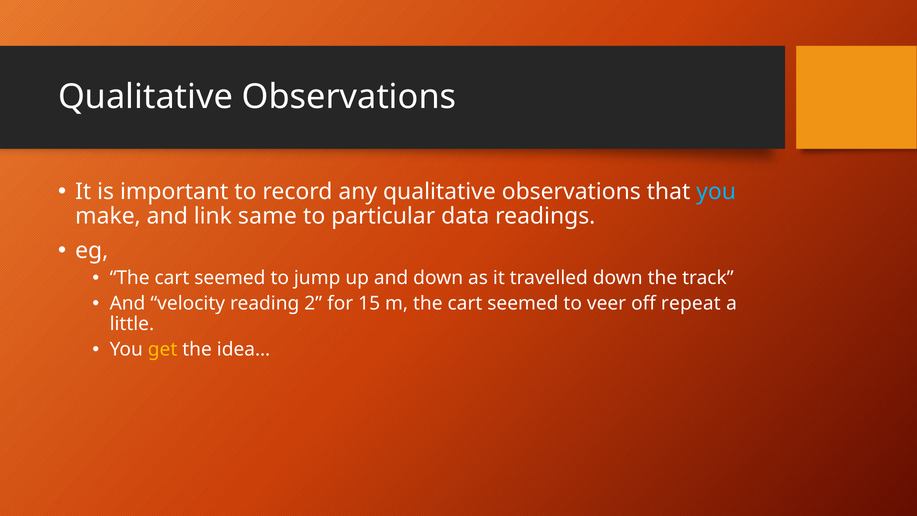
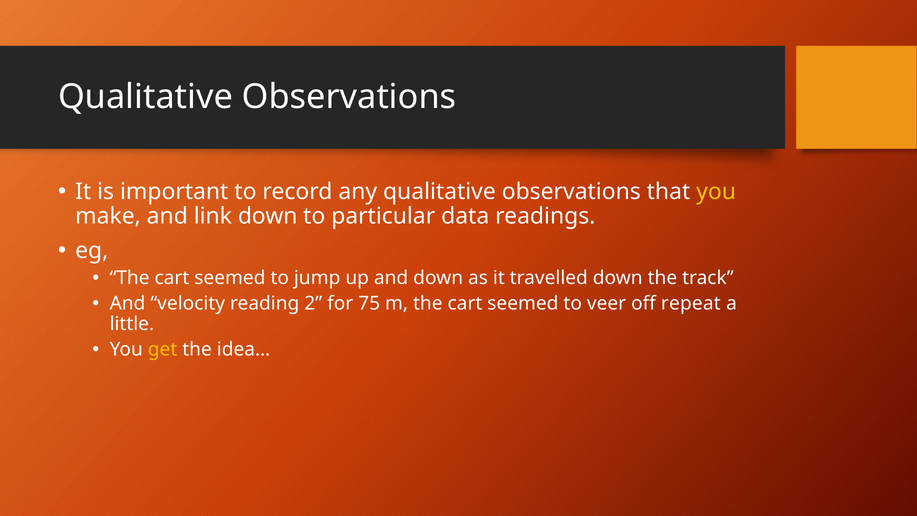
you colour: light blue -> yellow (716, 191)
link same: same -> down (268, 216)
15: 15 -> 75 (369, 303)
